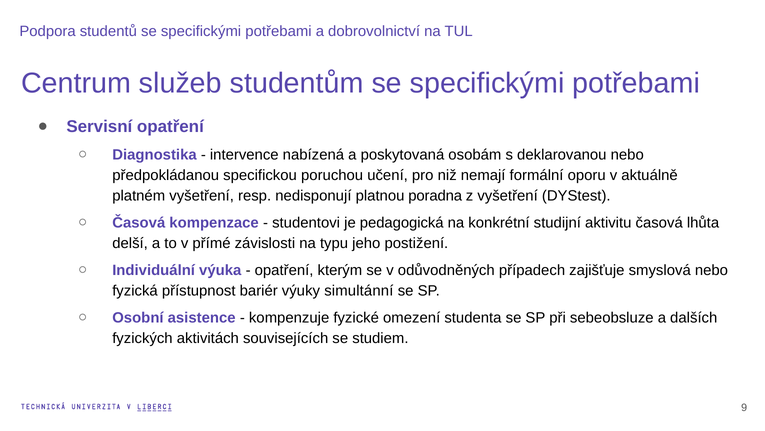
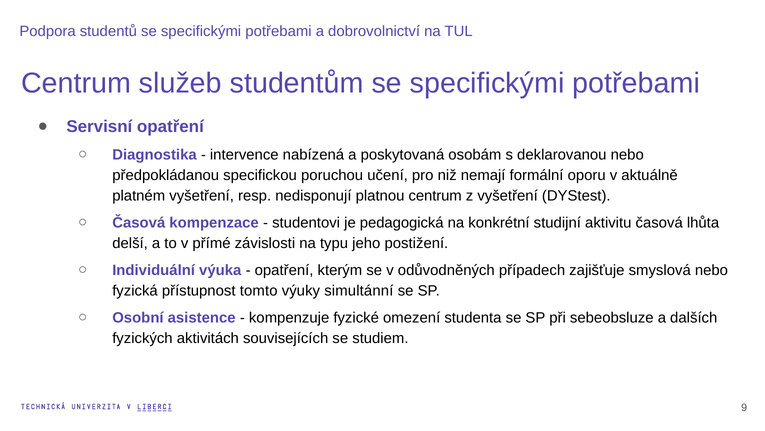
platnou poradna: poradna -> centrum (435, 195)
bariér: bariér -> tomto (259, 290)
